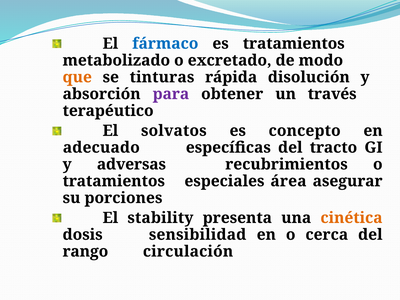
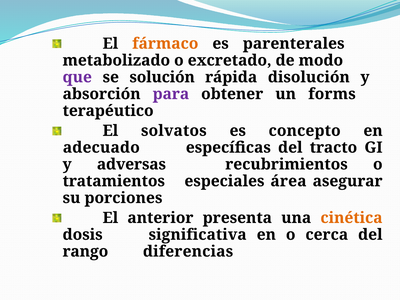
fármaco colour: blue -> orange (165, 44)
es tratamientos: tratamientos -> parenterales (294, 44)
que colour: orange -> purple (77, 77)
tinturas: tinturas -> solución (162, 77)
través: través -> forms (332, 94)
stability: stability -> anterior (160, 218)
sensibilidad: sensibilidad -> significativa (198, 235)
circulación: circulación -> diferencias (188, 251)
